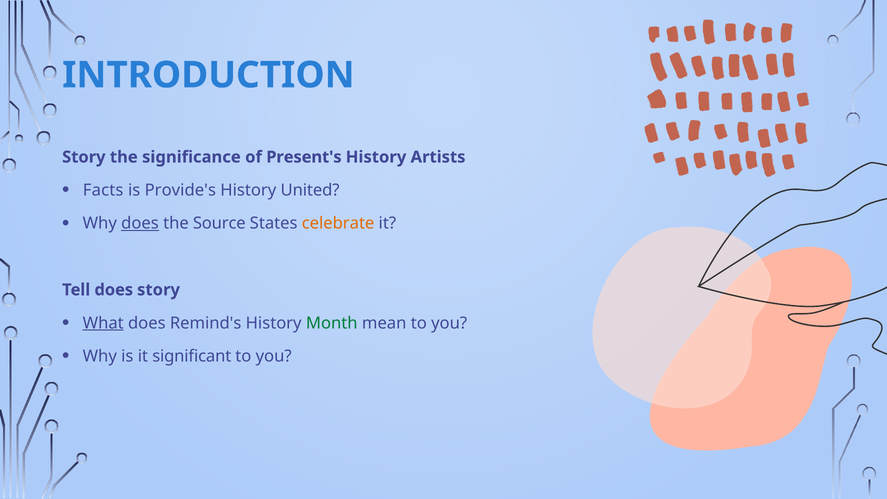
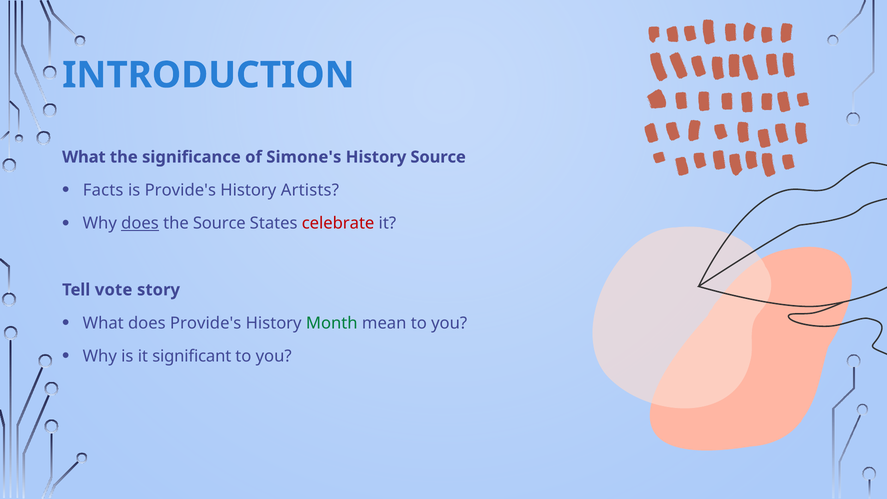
Story: Story -> What (84, 157)
Present's: Present's -> Simone's (304, 157)
History Artists: Artists -> Source (438, 157)
United: United -> Artists (310, 190)
celebrate colour: orange -> red (338, 223)
Tell does: does -> vote (114, 290)
What underline: present -> none (103, 323)
does Remind's: Remind's -> Provide's (206, 323)
